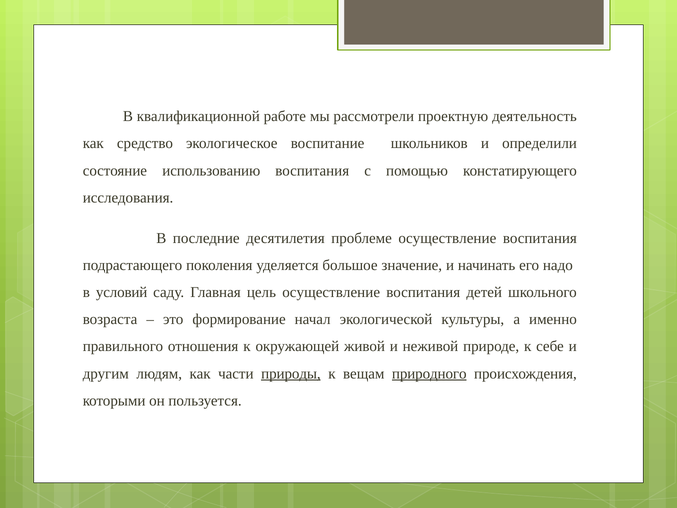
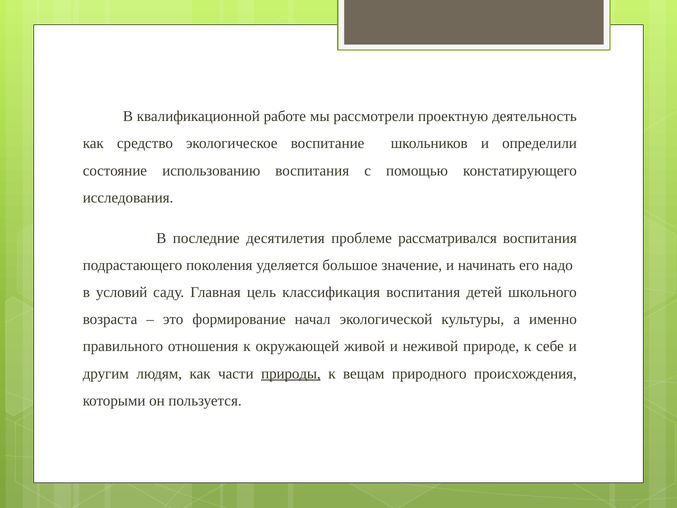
проблеме осуществление: осуществление -> рассматривался (448, 238)
цель осуществление: осуществление -> классификация (331, 292)
природного underline: present -> none (429, 373)
